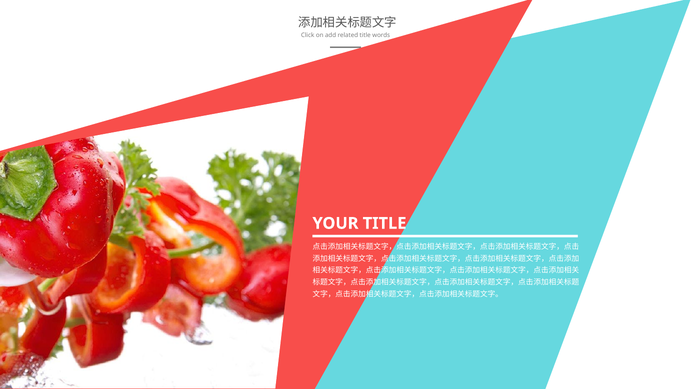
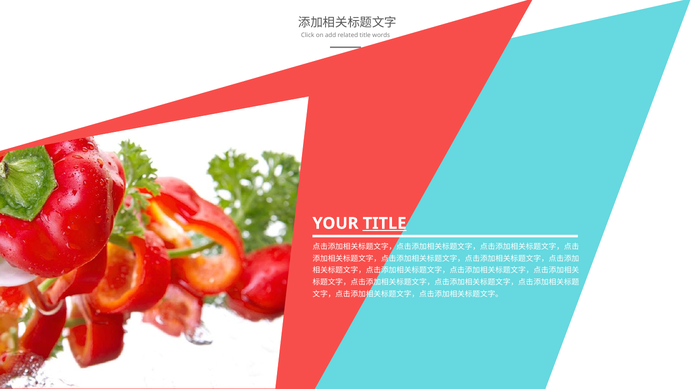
TITLE underline: none -> present (385, 223)
